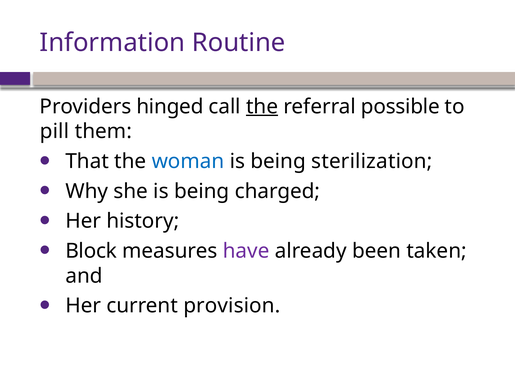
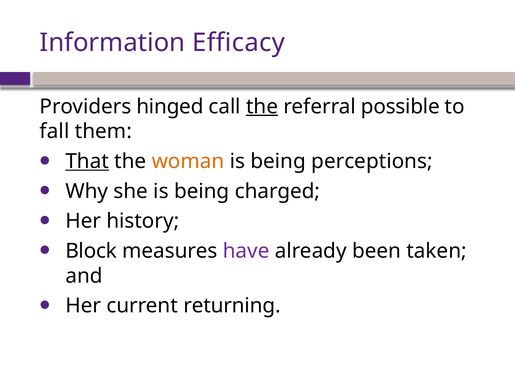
Routine: Routine -> Efficacy (239, 43)
pill: pill -> fall (55, 131)
That underline: none -> present (87, 161)
woman colour: blue -> orange (188, 161)
sterilization: sterilization -> perceptions (372, 161)
provision: provision -> returning (232, 306)
